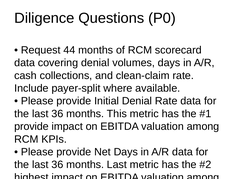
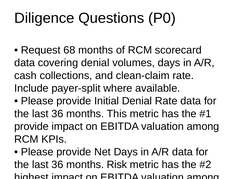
44: 44 -> 68 (69, 50)
months Last: Last -> Risk (117, 165)
